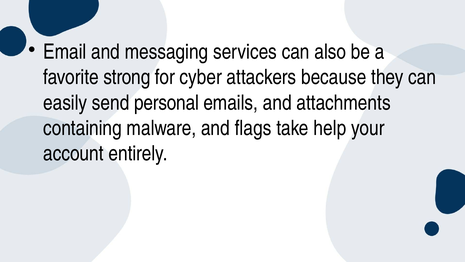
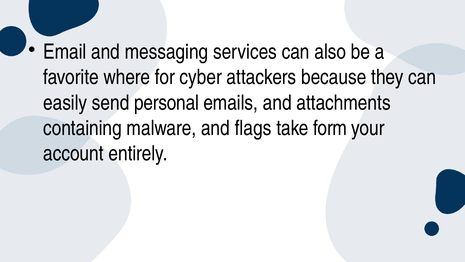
strong: strong -> where (127, 77)
help: help -> form (330, 128)
